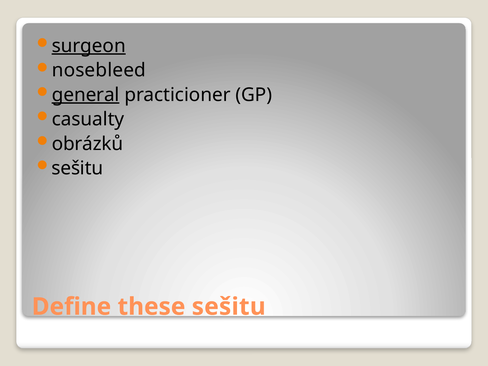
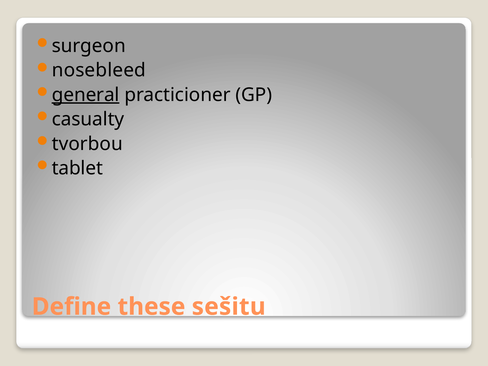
surgeon underline: present -> none (89, 46)
obrázků: obrázků -> tvorbou (87, 144)
sešitu: sešitu -> tablet (77, 168)
